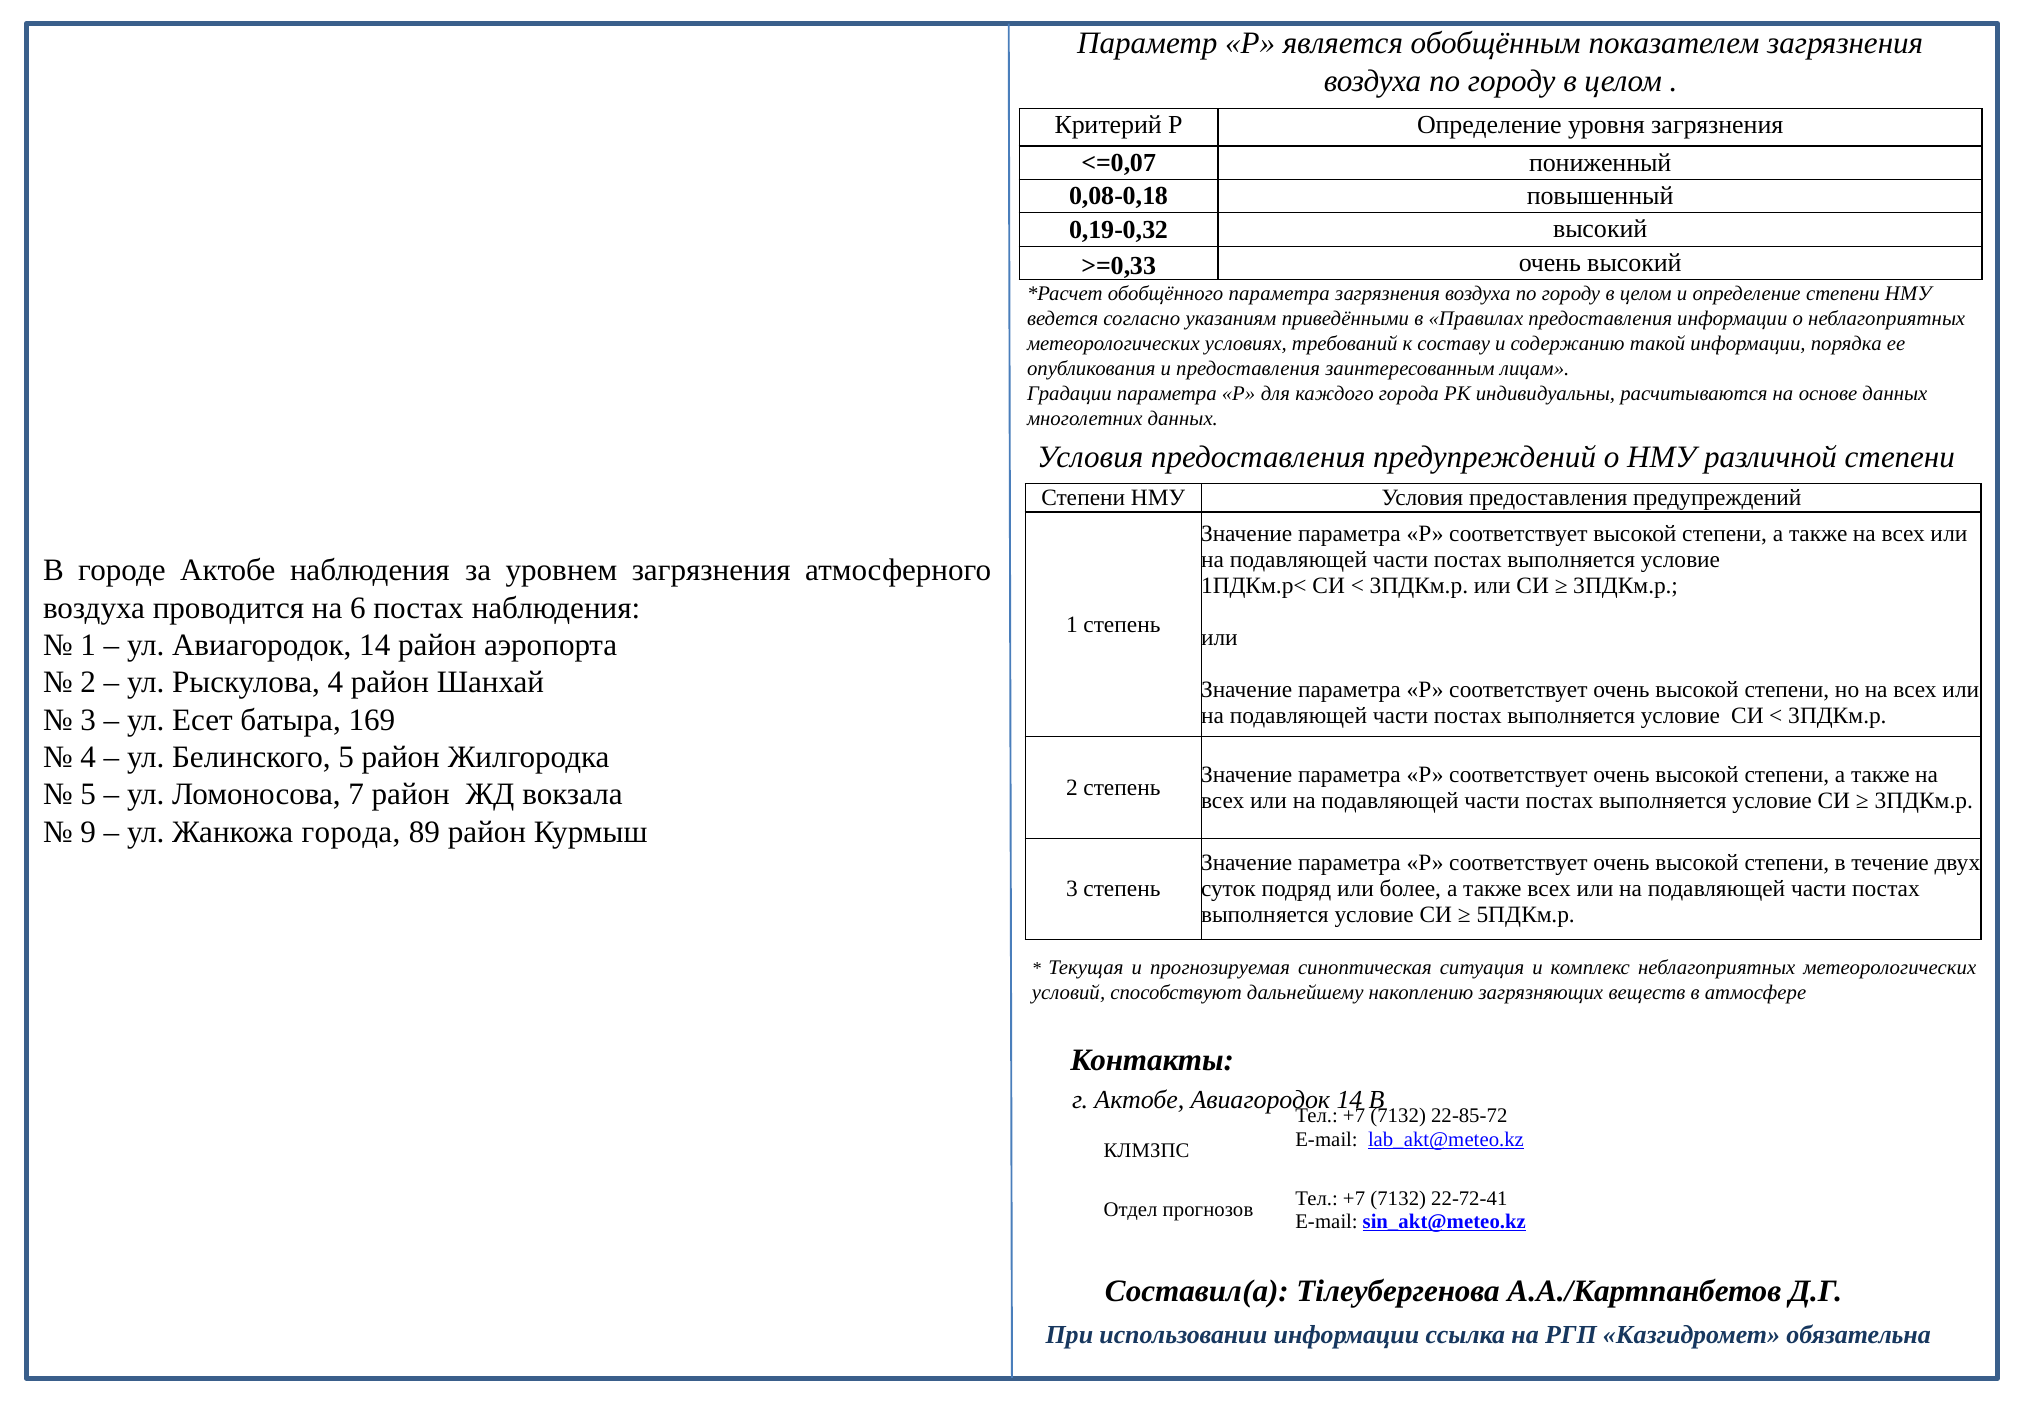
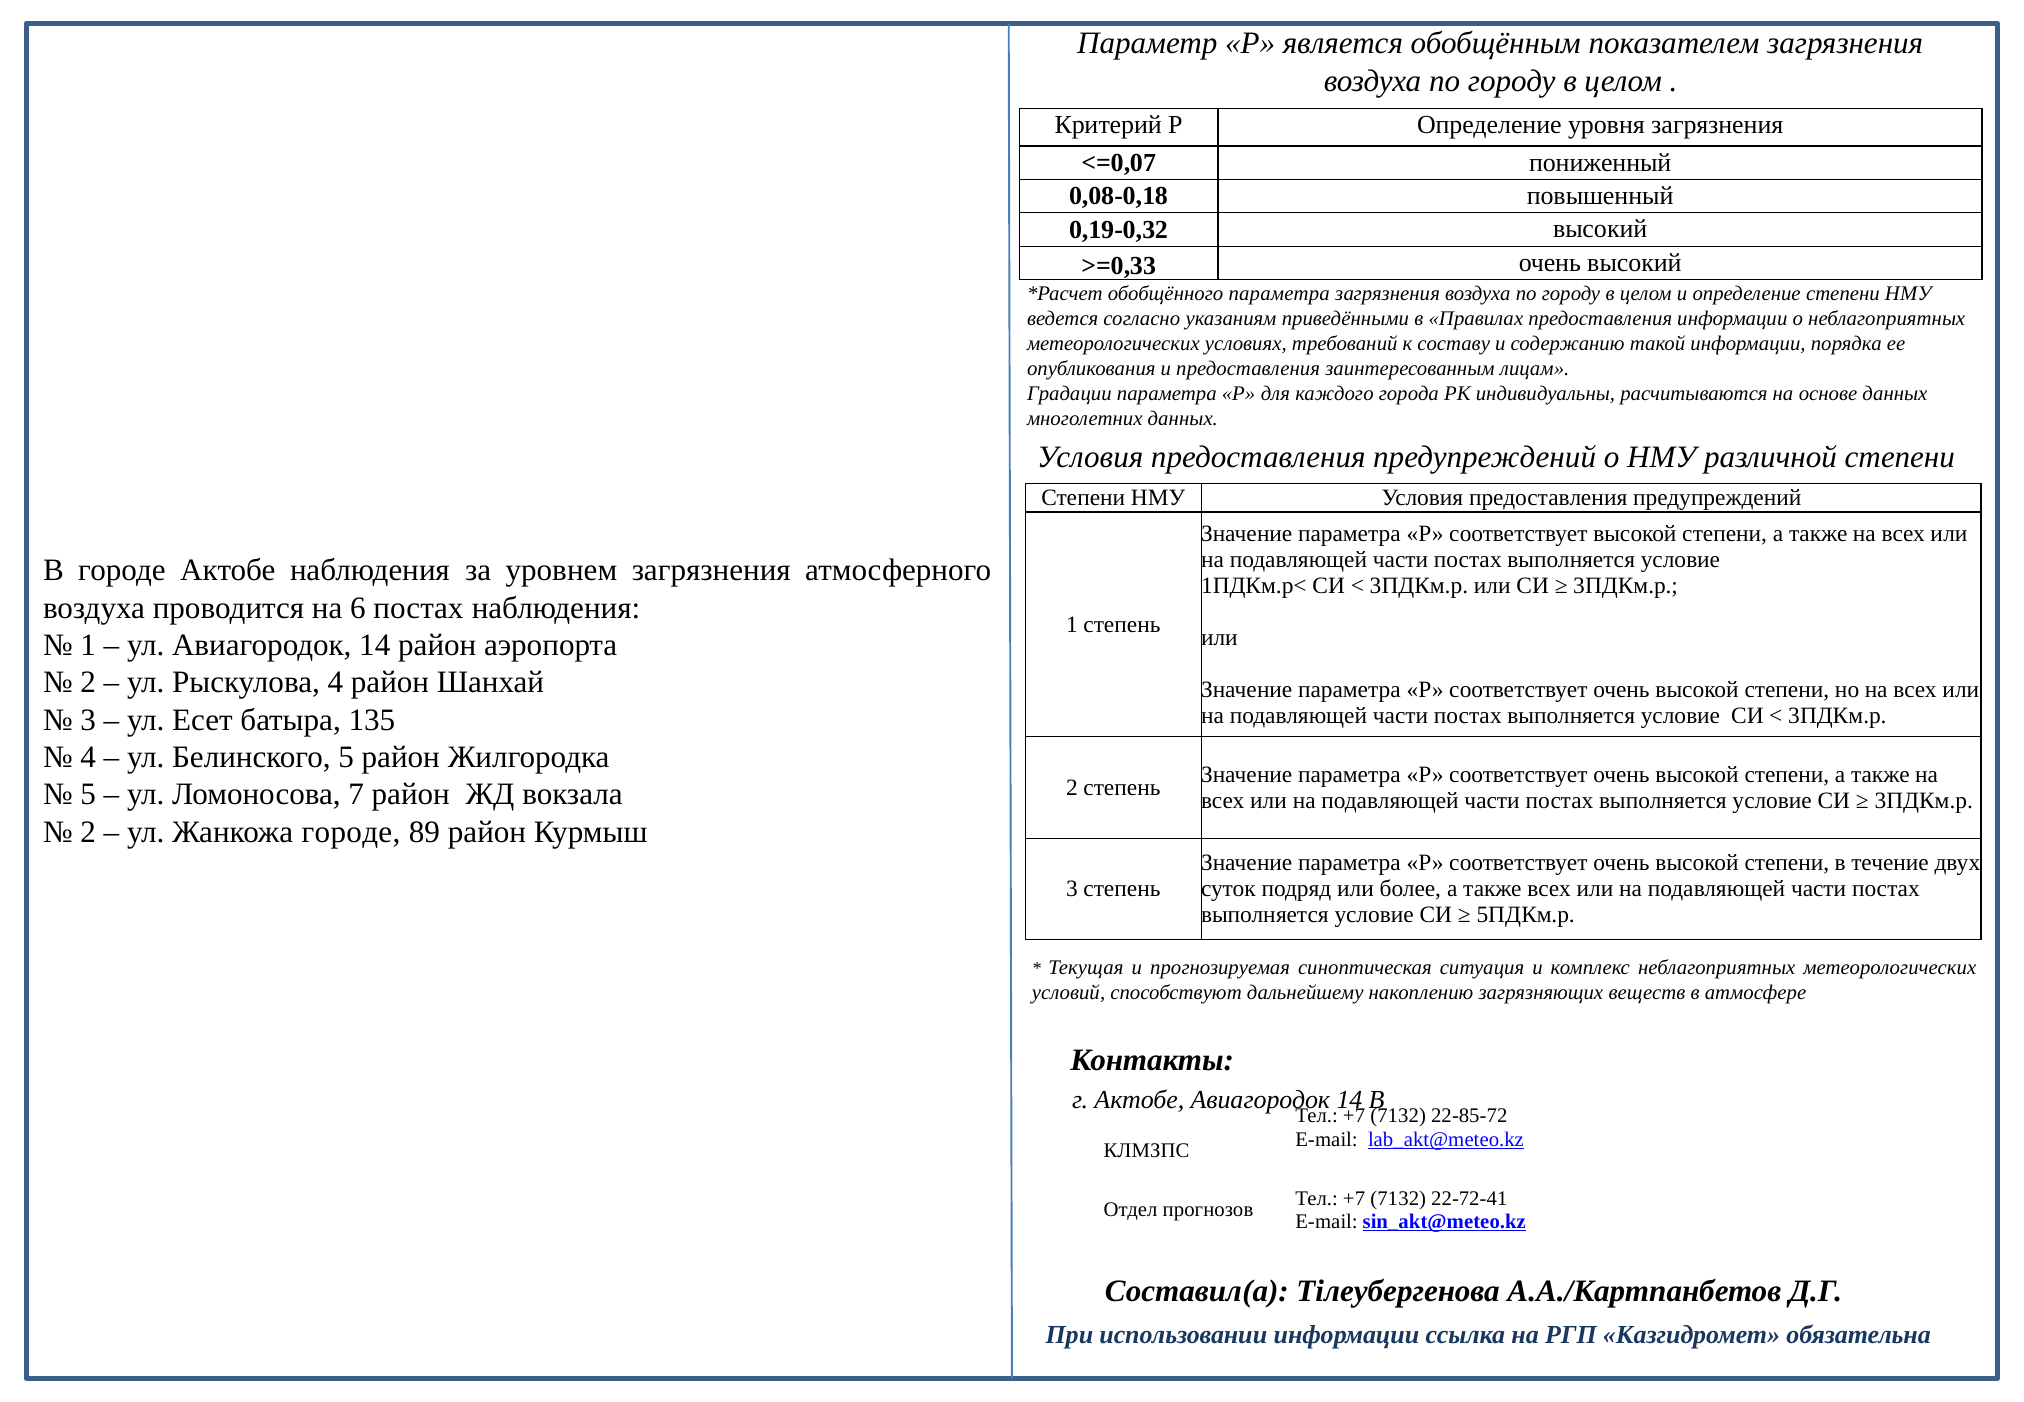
169: 169 -> 135 (372, 720)
9: 9 -> 2 (88, 832)
Жанкожа города: города -> городе (351, 832)
